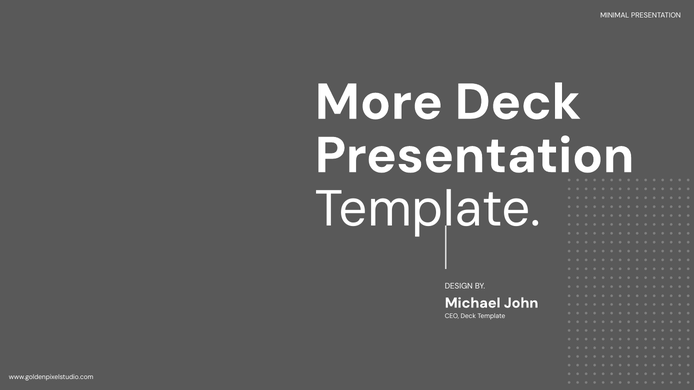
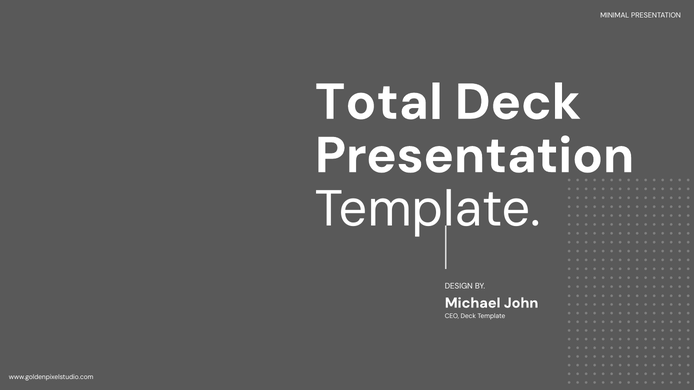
More: More -> Total (379, 102)
